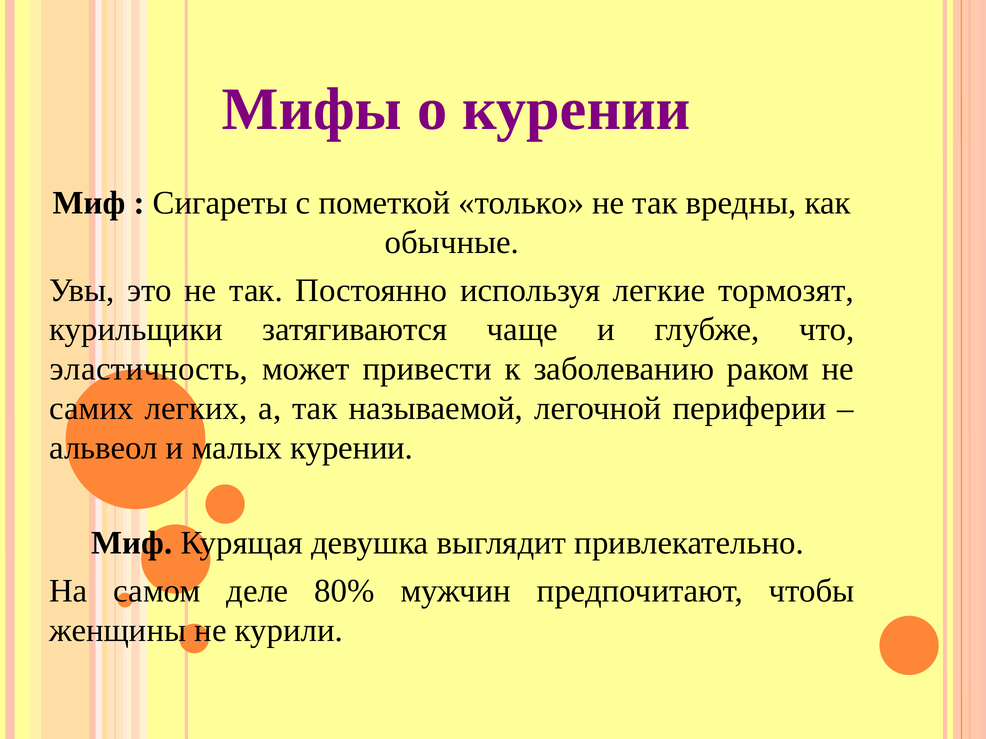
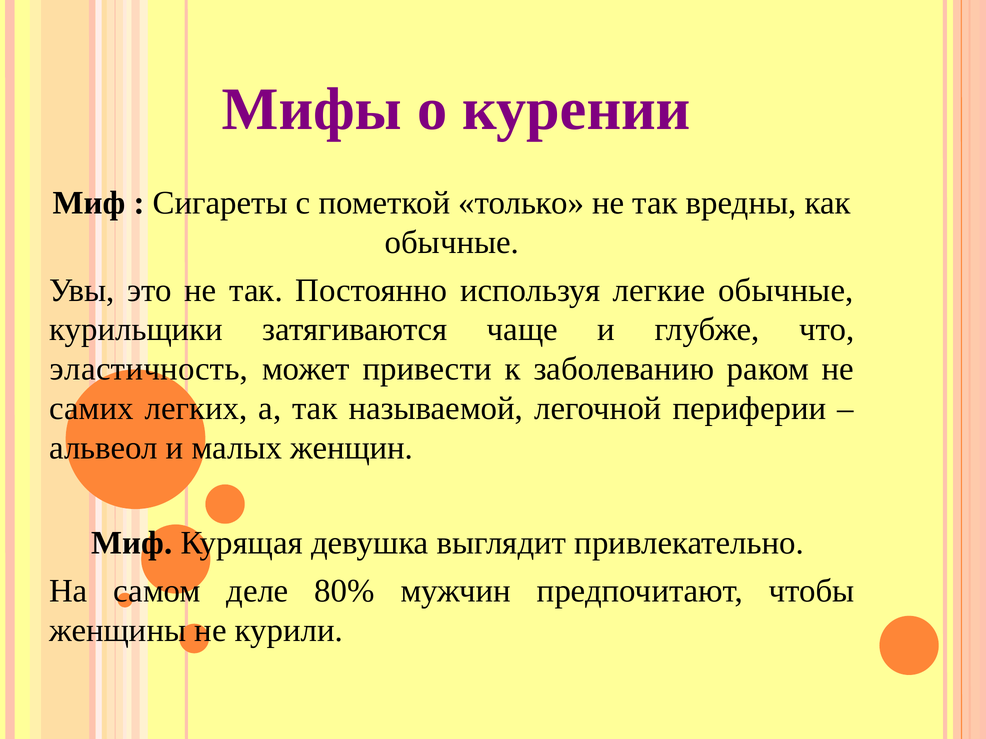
легкие тормозят: тормозят -> обычные (786, 290)
малых курении: курении -> женщин (352, 448)
